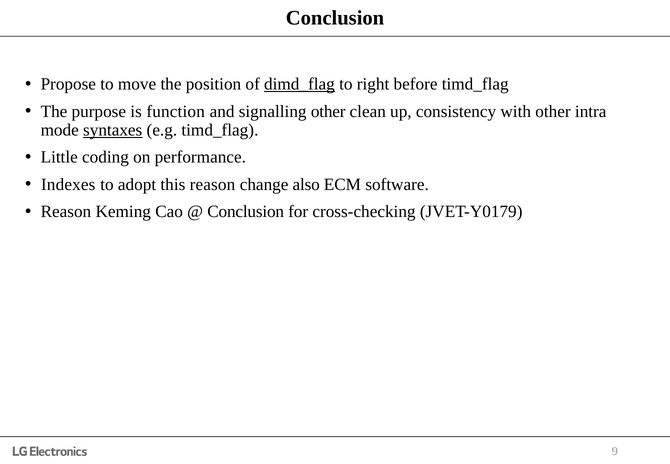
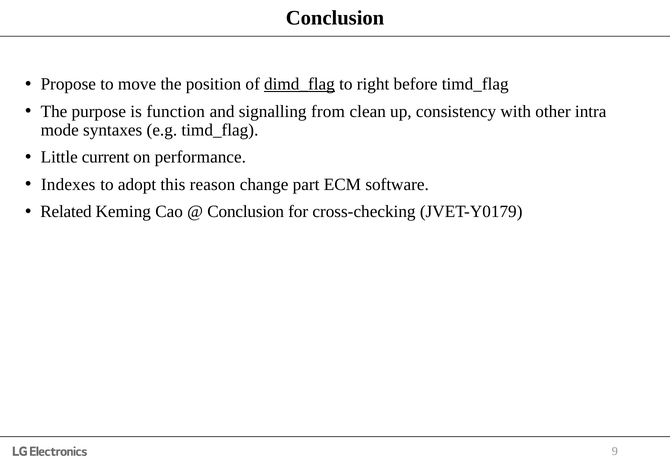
signalling other: other -> from (328, 111)
syntaxes underline: present -> none (113, 130)
coding: coding -> current (106, 157)
also: also -> part (306, 184)
Reason: Reason -> Related (66, 212)
